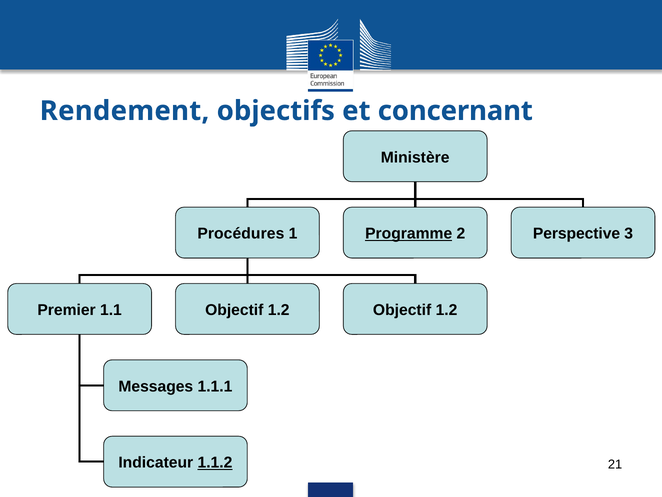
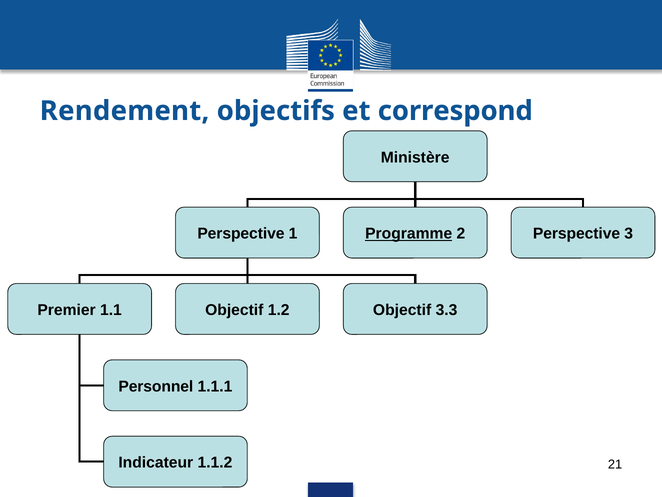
concernant: concernant -> correspond (455, 111)
Procédures: Procédures -> Perspective (241, 233)
1.1 Objectif 1.2: 1.2 -> 3.3 (446, 310)
Messages: Messages -> Personnel (156, 386)
1.1.2 underline: present -> none (215, 462)
